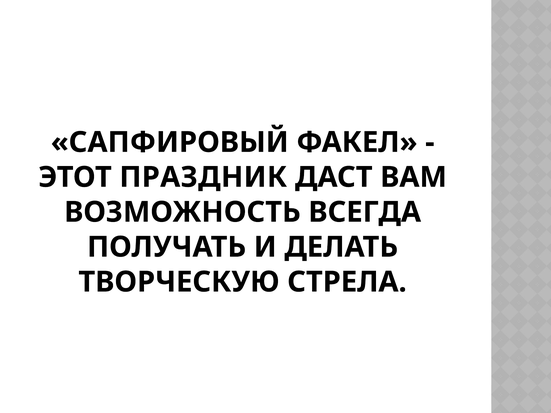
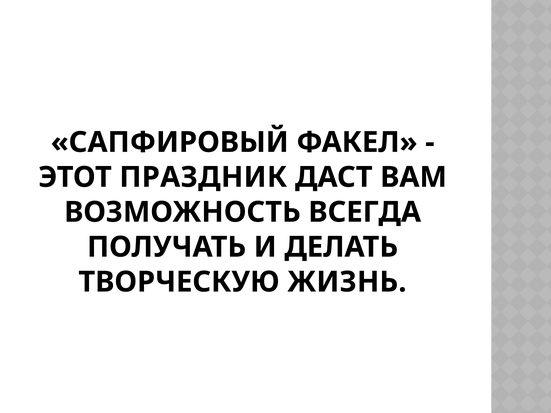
СТРЕЛА: СТРЕЛА -> ЖИЗНЬ (347, 282)
